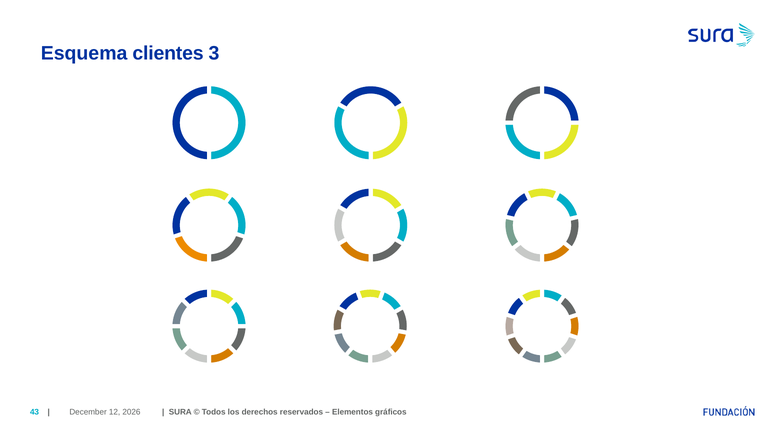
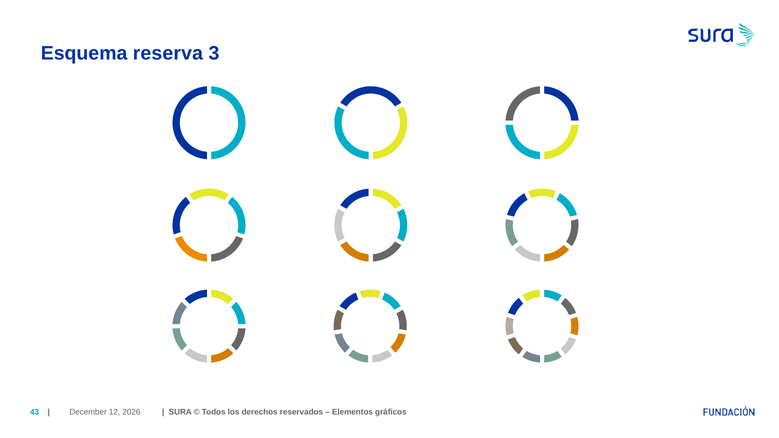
clientes: clientes -> reserva (168, 53)
